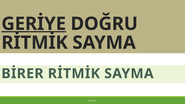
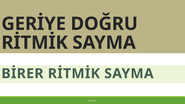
GERİYE underline: present -> none (34, 24)
